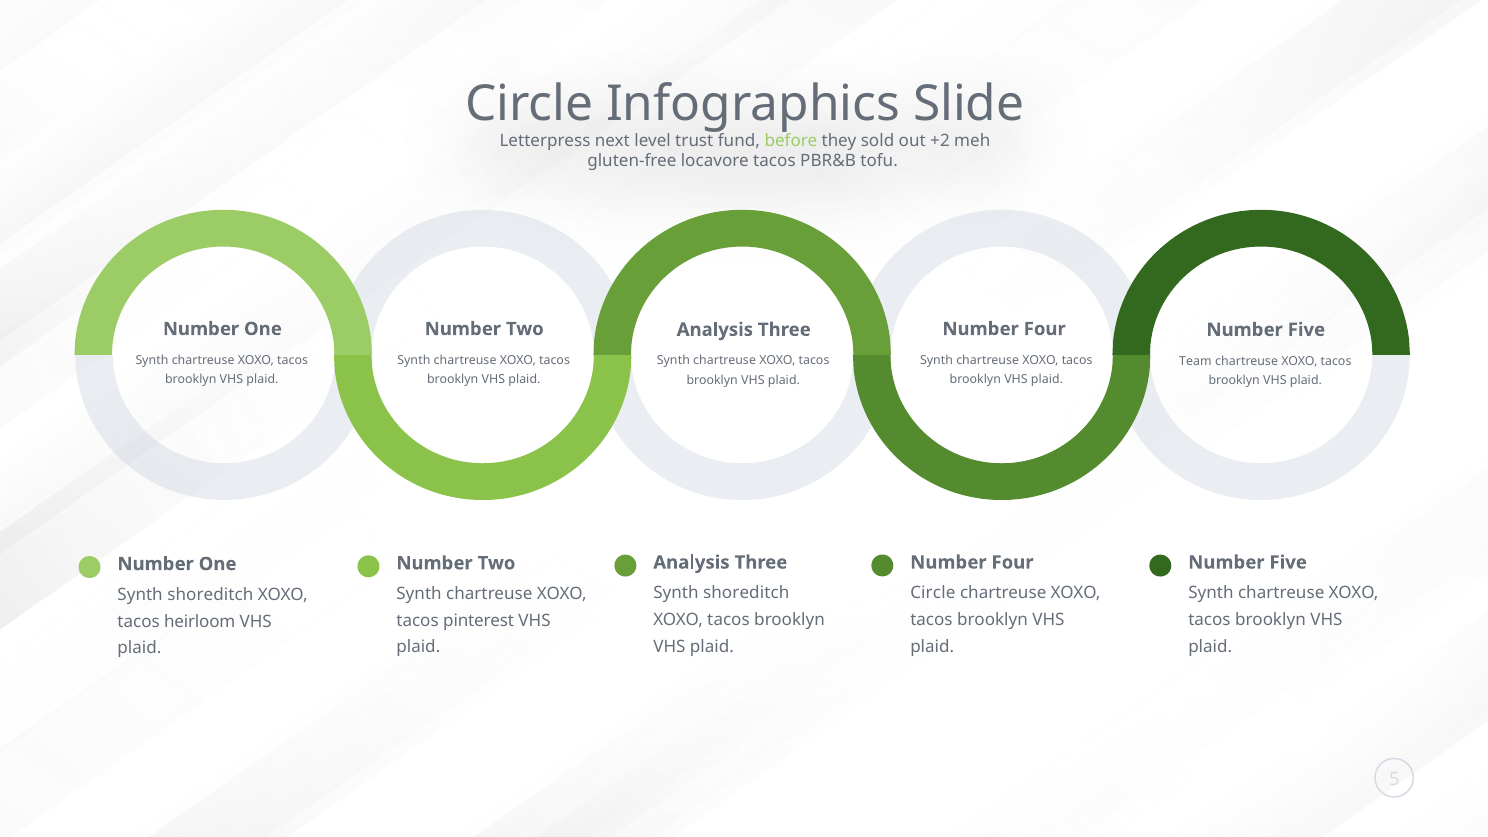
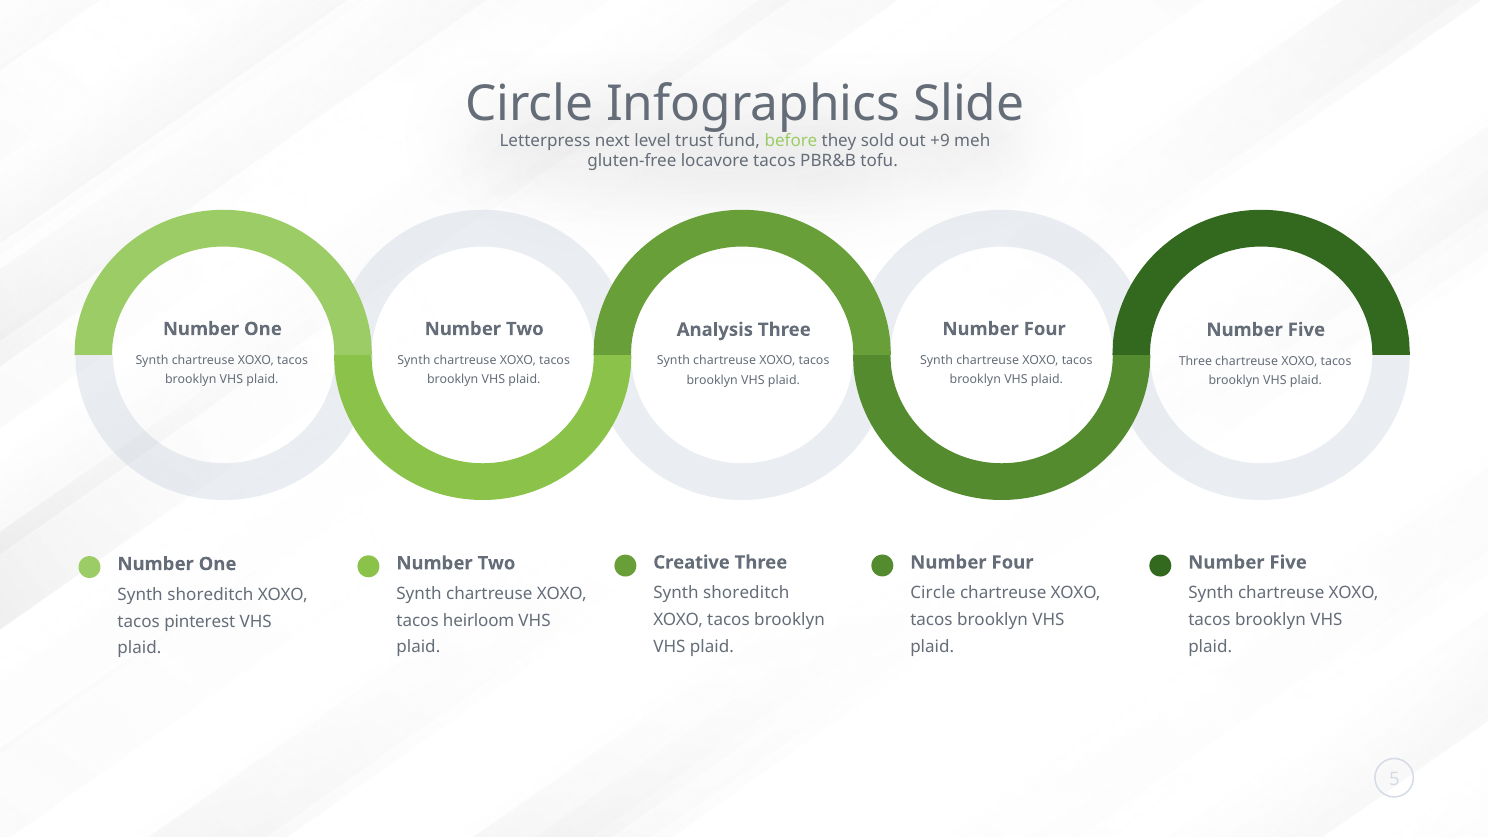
+2: +2 -> +9 (940, 141)
Team: Team -> Three (1196, 361)
Analysis: Analysis -> Creative (692, 562)
pinterest: pinterest -> heirloom (479, 621)
heirloom: heirloom -> pinterest (200, 621)
